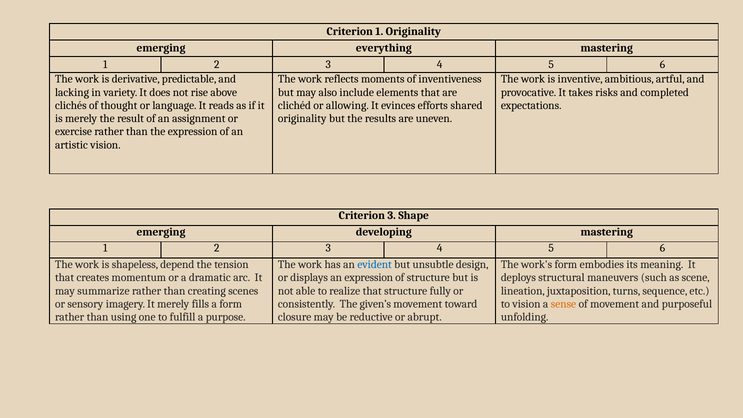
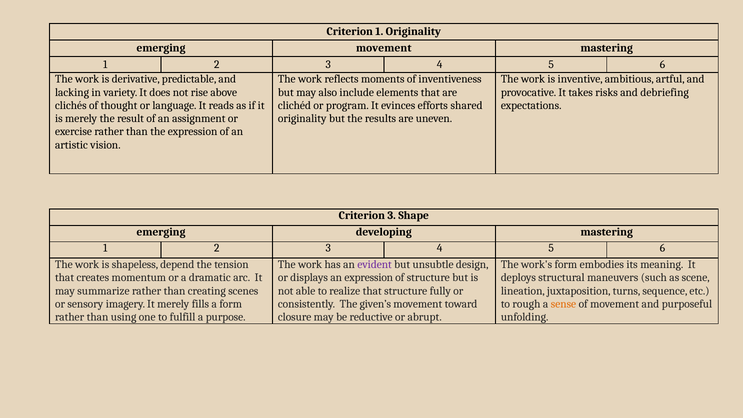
emerging everything: everything -> movement (384, 48)
completed: completed -> debriefing (665, 92)
allowing: allowing -> program (347, 105)
evident colour: blue -> purple (375, 265)
to vision: vision -> rough (526, 304)
